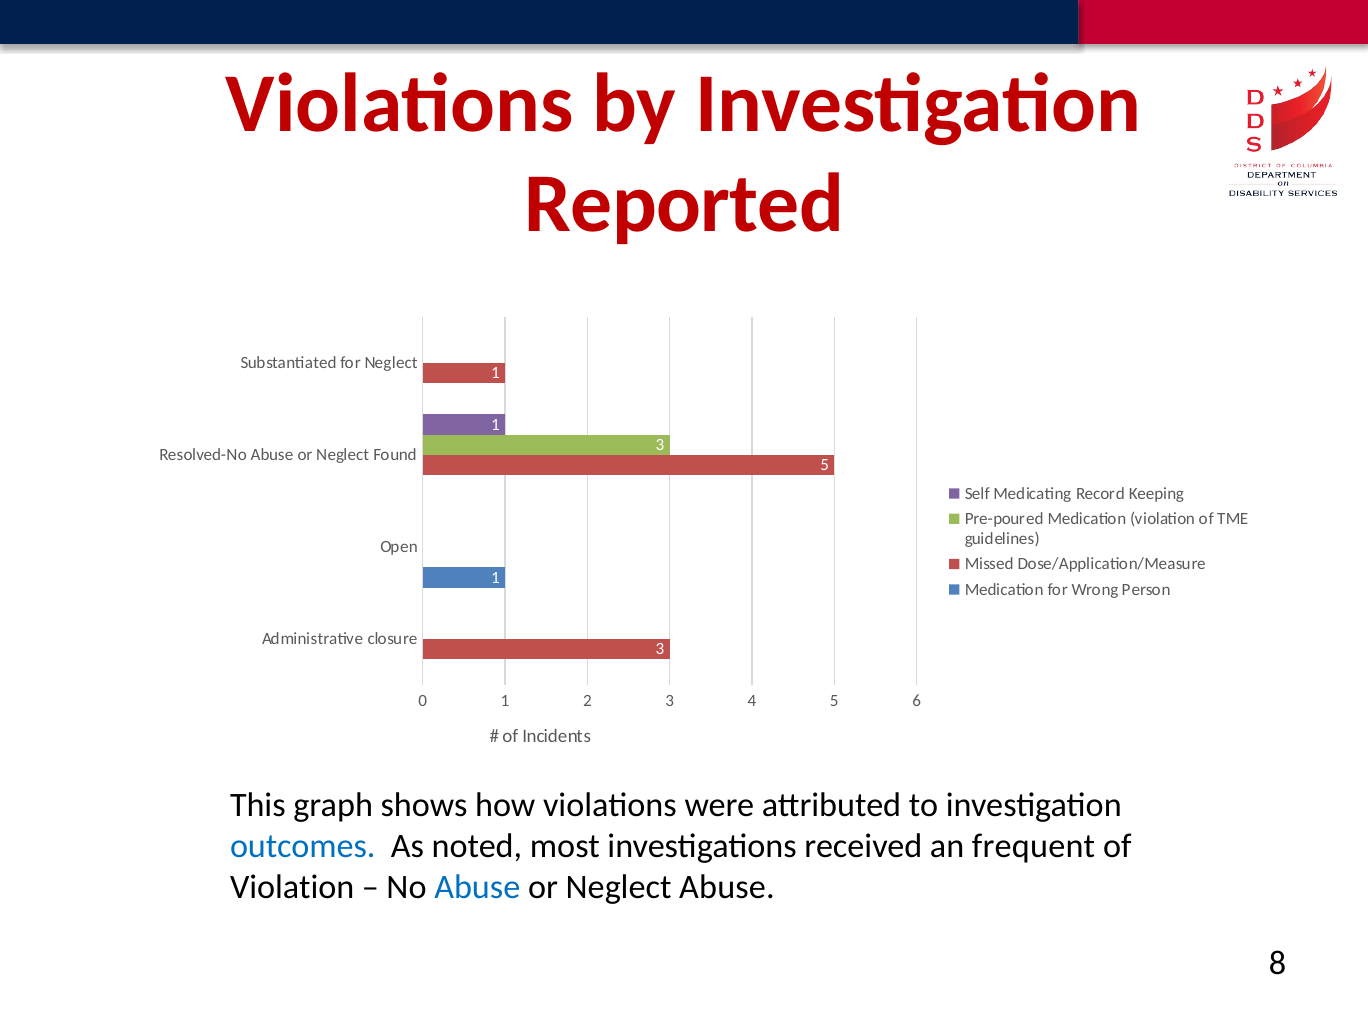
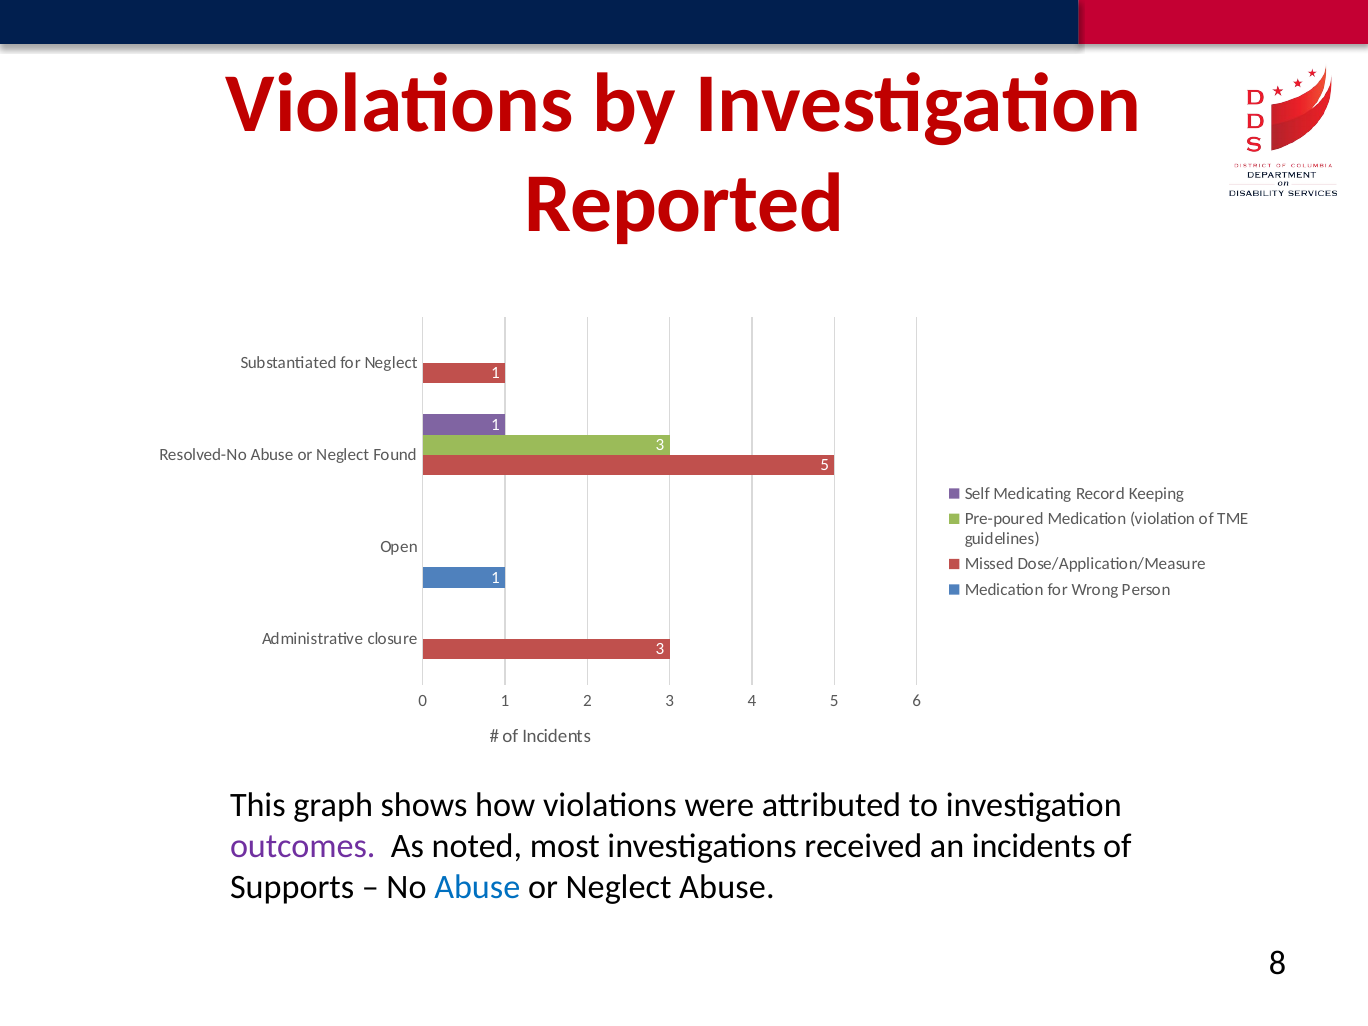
outcomes colour: blue -> purple (303, 846)
an frequent: frequent -> incidents (1034, 846)
Violation: Violation -> Supports (292, 887)
